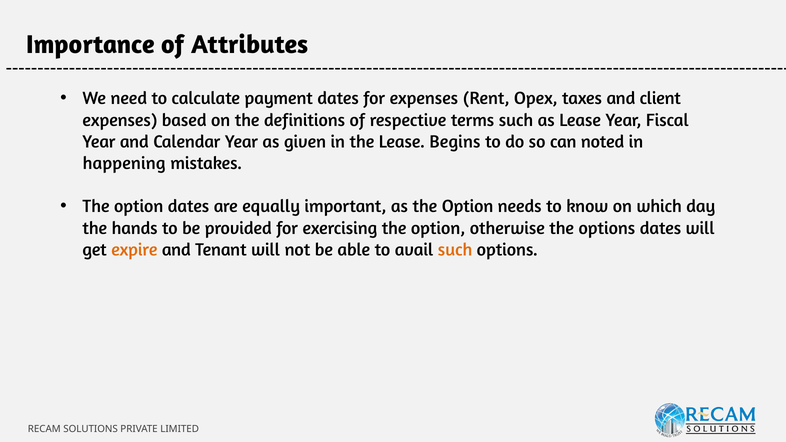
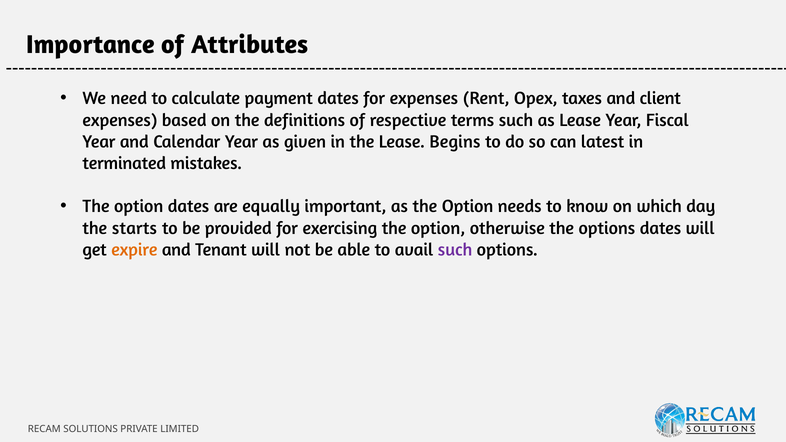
noted: noted -> latest (603, 142)
happening: happening -> terminated (124, 163)
hands: hands -> starts (135, 228)
such colour: orange -> purple (455, 250)
